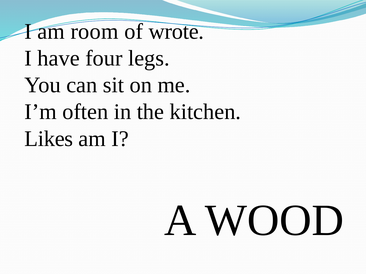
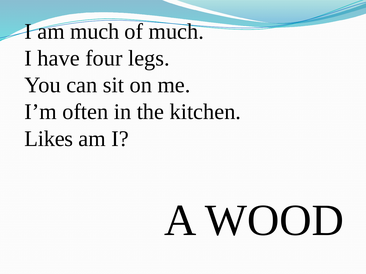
am room: room -> much (95, 32)
of wrote: wrote -> much (176, 32)
